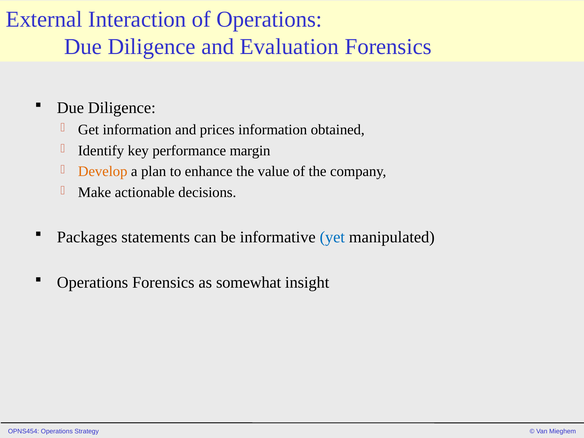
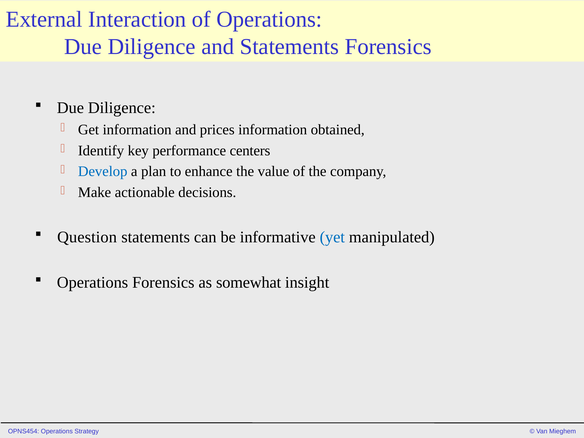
and Evaluation: Evaluation -> Statements (289, 47)
margin: margin -> centers (250, 151)
Develop colour: orange -> blue (103, 171)
Packages: Packages -> Question (87, 237)
